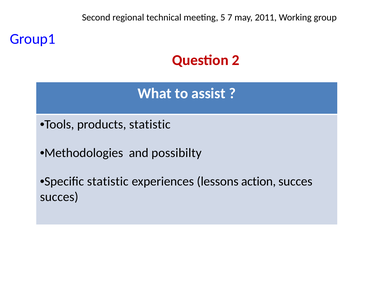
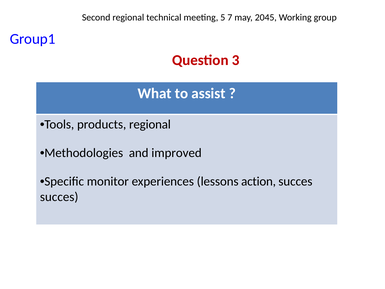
2011: 2011 -> 2045 (266, 17)
2: 2 -> 3 (236, 60)
products statistic: statistic -> regional (150, 124)
possibilty: possibilty -> improved (177, 153)
Specific statistic: statistic -> monitor (108, 181)
